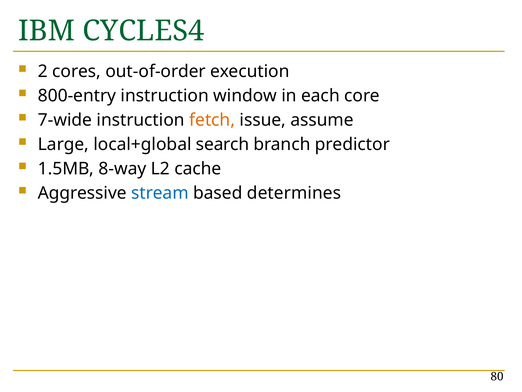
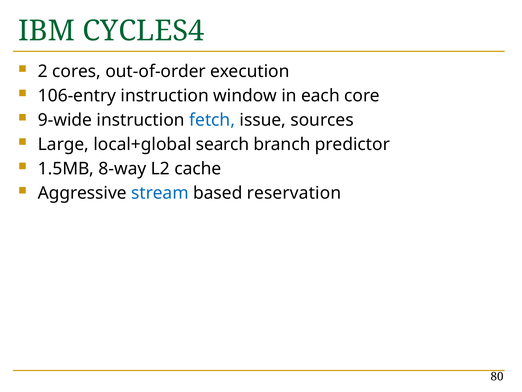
800-entry: 800-entry -> 106-entry (77, 96)
7-wide: 7-wide -> 9-wide (65, 120)
fetch colour: orange -> blue (212, 120)
assume: assume -> sources (322, 120)
determines: determines -> reservation (294, 193)
